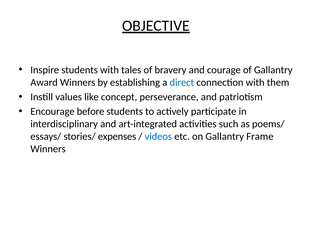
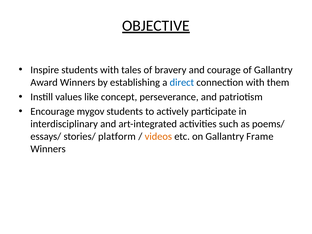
before: before -> mygov (91, 111)
expenses: expenses -> platform (117, 136)
videos colour: blue -> orange (158, 136)
